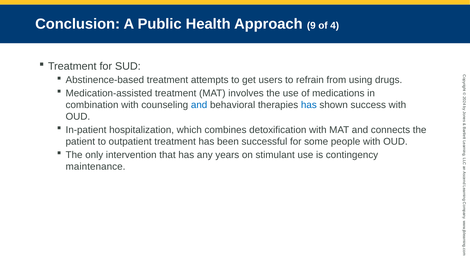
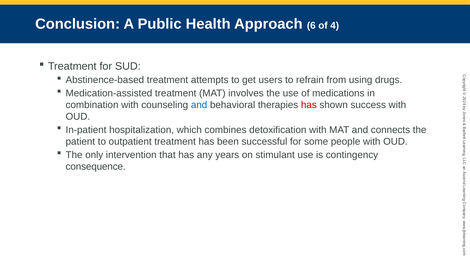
9: 9 -> 6 (311, 26)
has colour: blue -> red (309, 105)
maintenance: maintenance -> consequence (96, 167)
